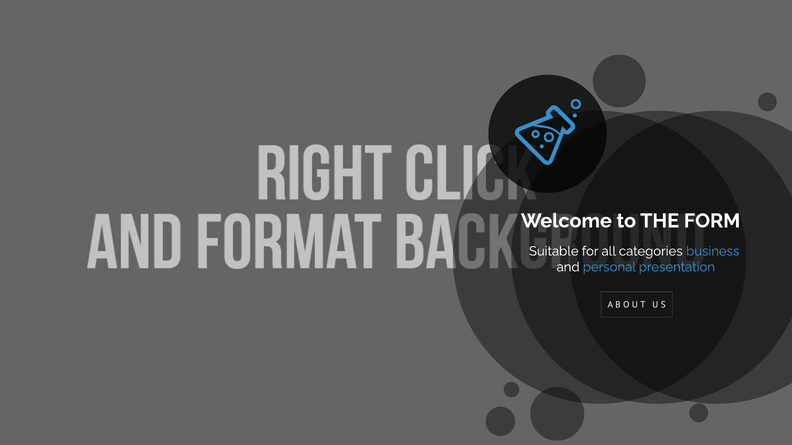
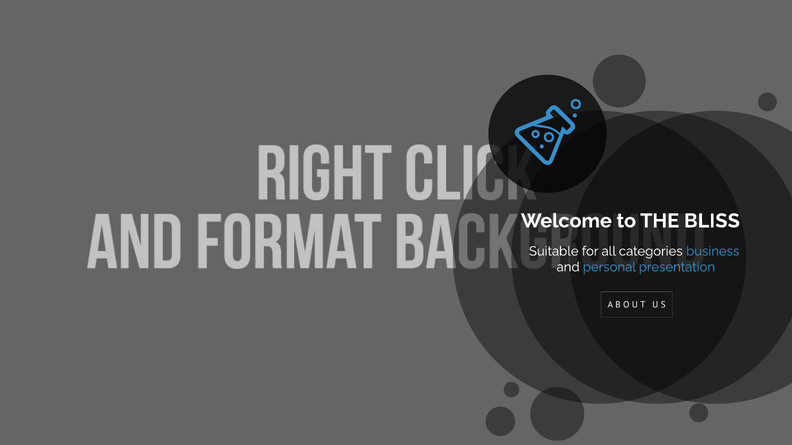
FORM: FORM -> BLISS (712, 221)
